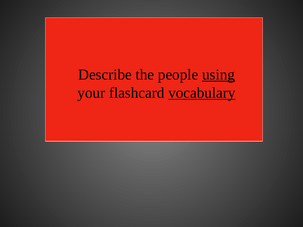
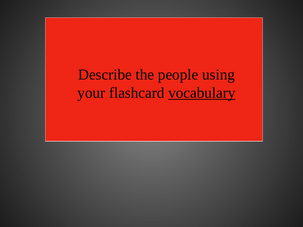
using underline: present -> none (219, 75)
